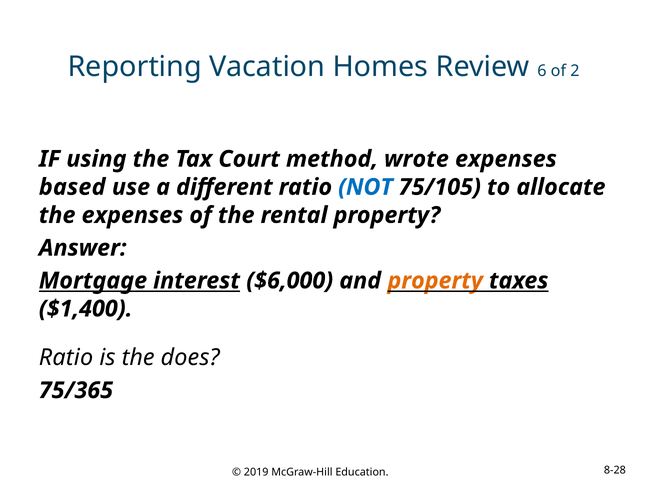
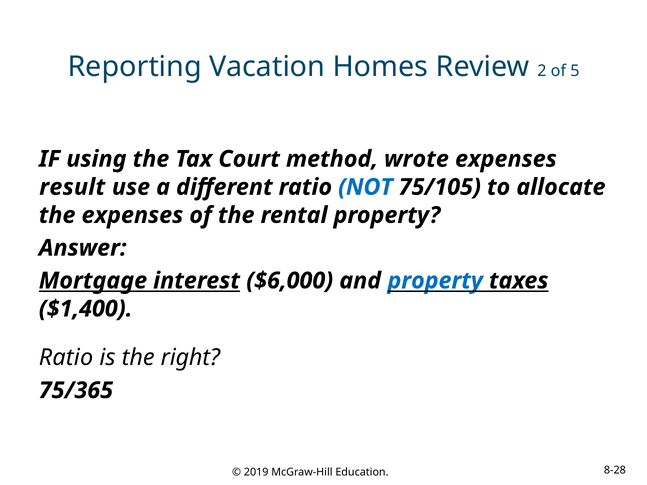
6: 6 -> 2 (542, 71)
2: 2 -> 5 (575, 71)
based: based -> result (72, 187)
property colour: orange -> blue (435, 281)
does: does -> right (190, 358)
